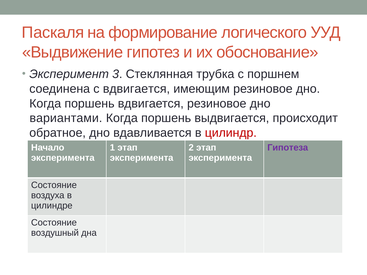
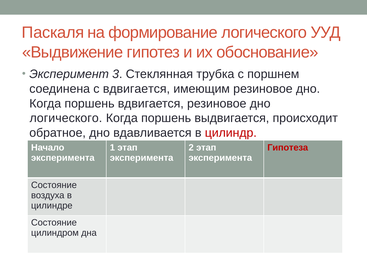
вариантами: вариантами -> логического (66, 118)
Гипотеза colour: purple -> red (288, 148)
воздушный: воздушный -> цилиндром (55, 233)
